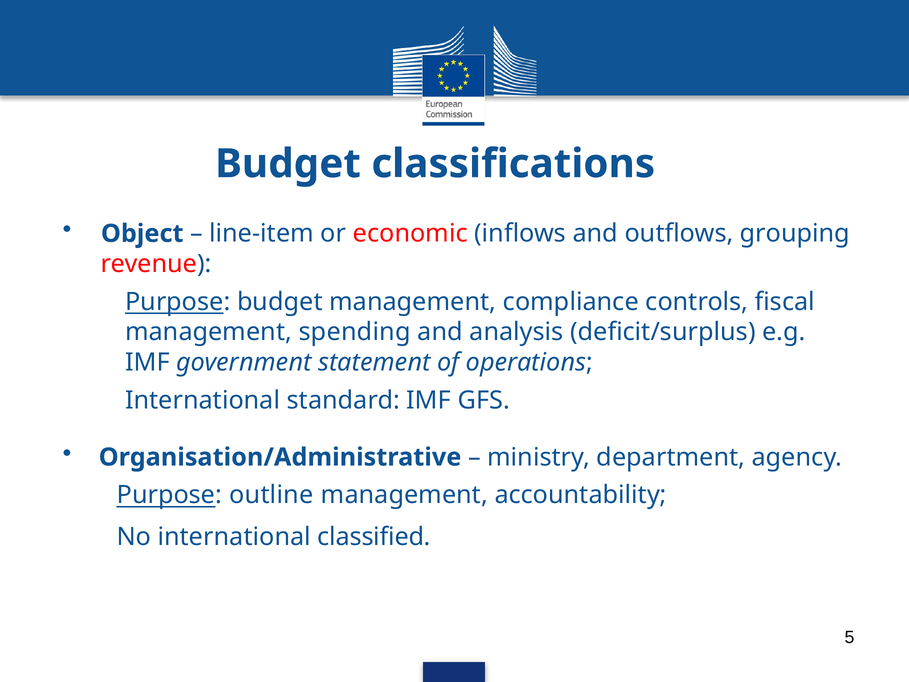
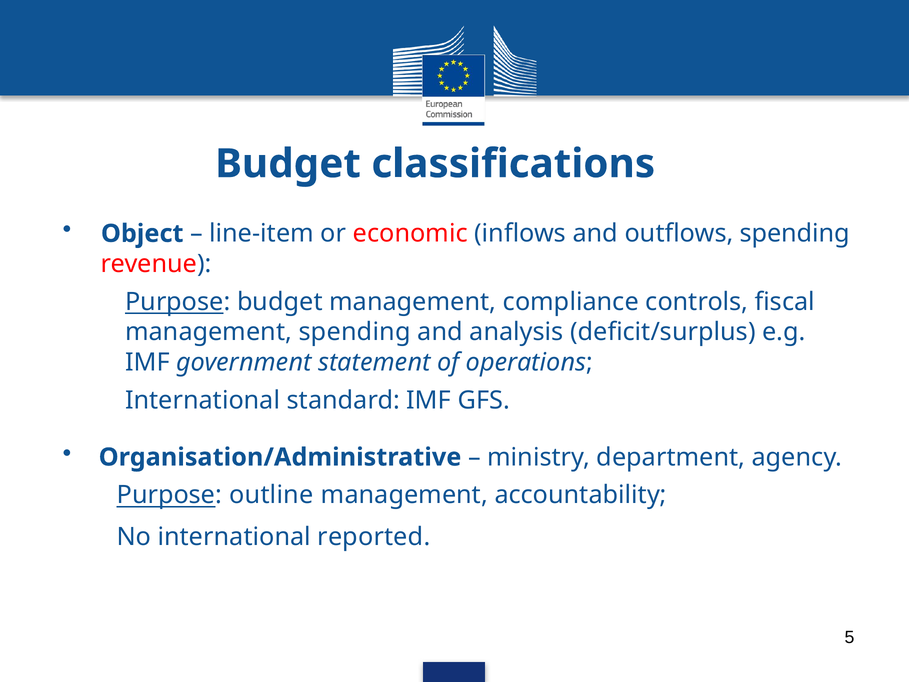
outflows grouping: grouping -> spending (795, 234)
classified: classified -> reported (374, 537)
